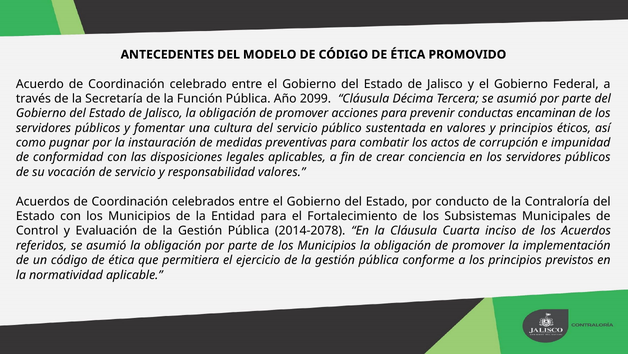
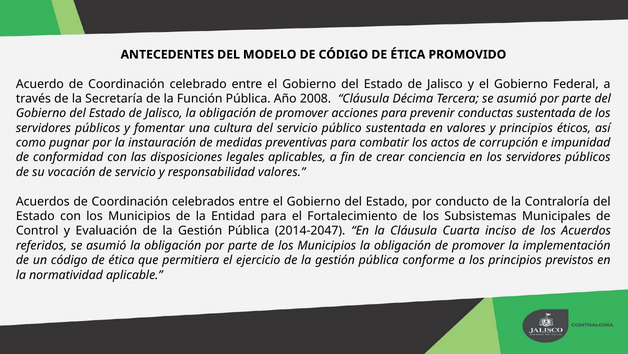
2099: 2099 -> 2008 (316, 98)
conductas encaminan: encaminan -> sustentada (546, 113)
2014-2078: 2014-2078 -> 2014-2047 (310, 230)
